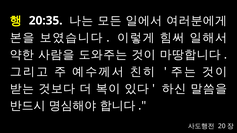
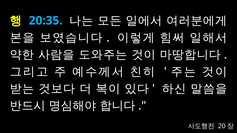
20:35 colour: white -> light blue (46, 21)
